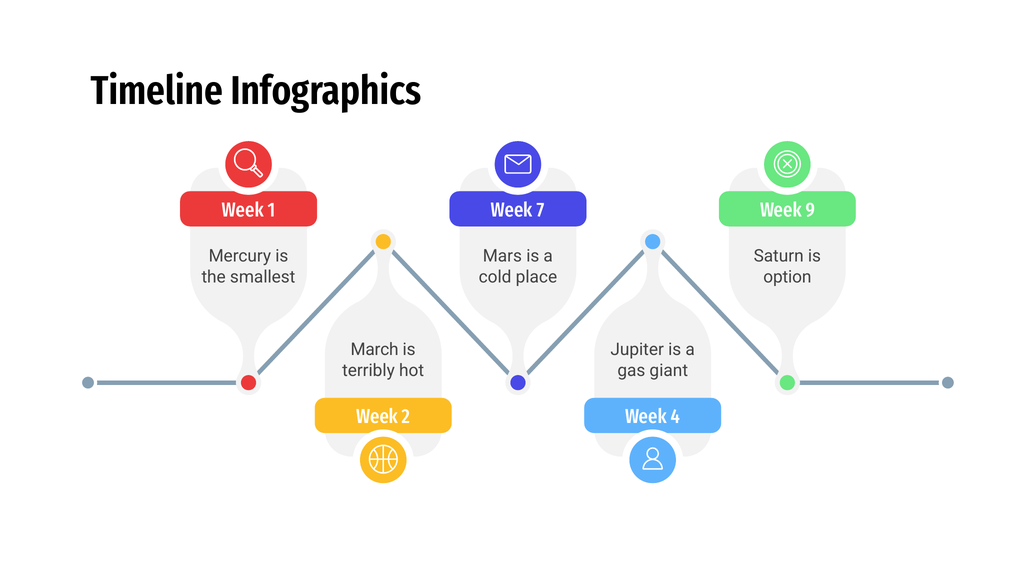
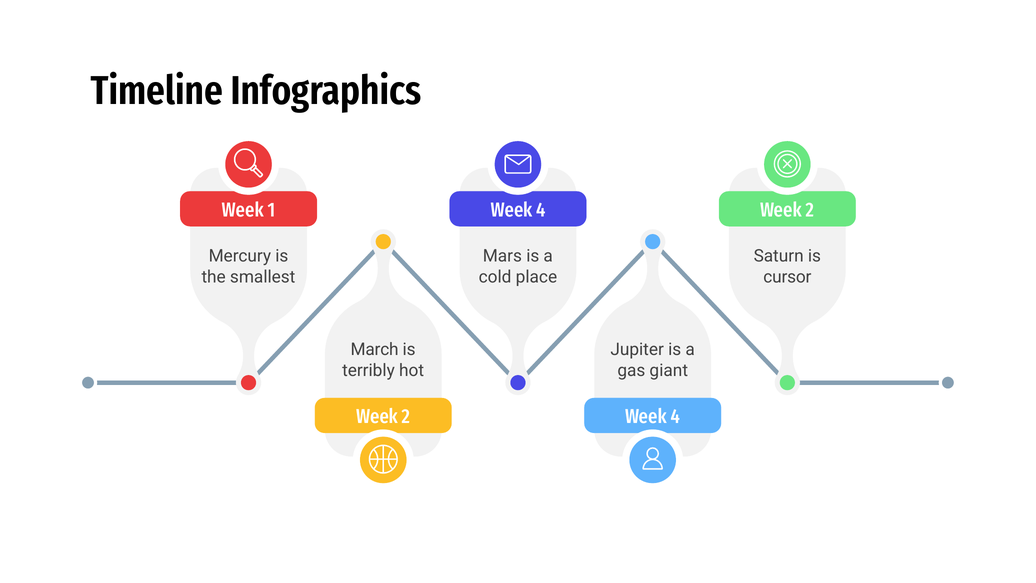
7: 7 -> 4 (541, 210)
9: 9 -> 2 (810, 210)
option: option -> cursor (787, 277)
